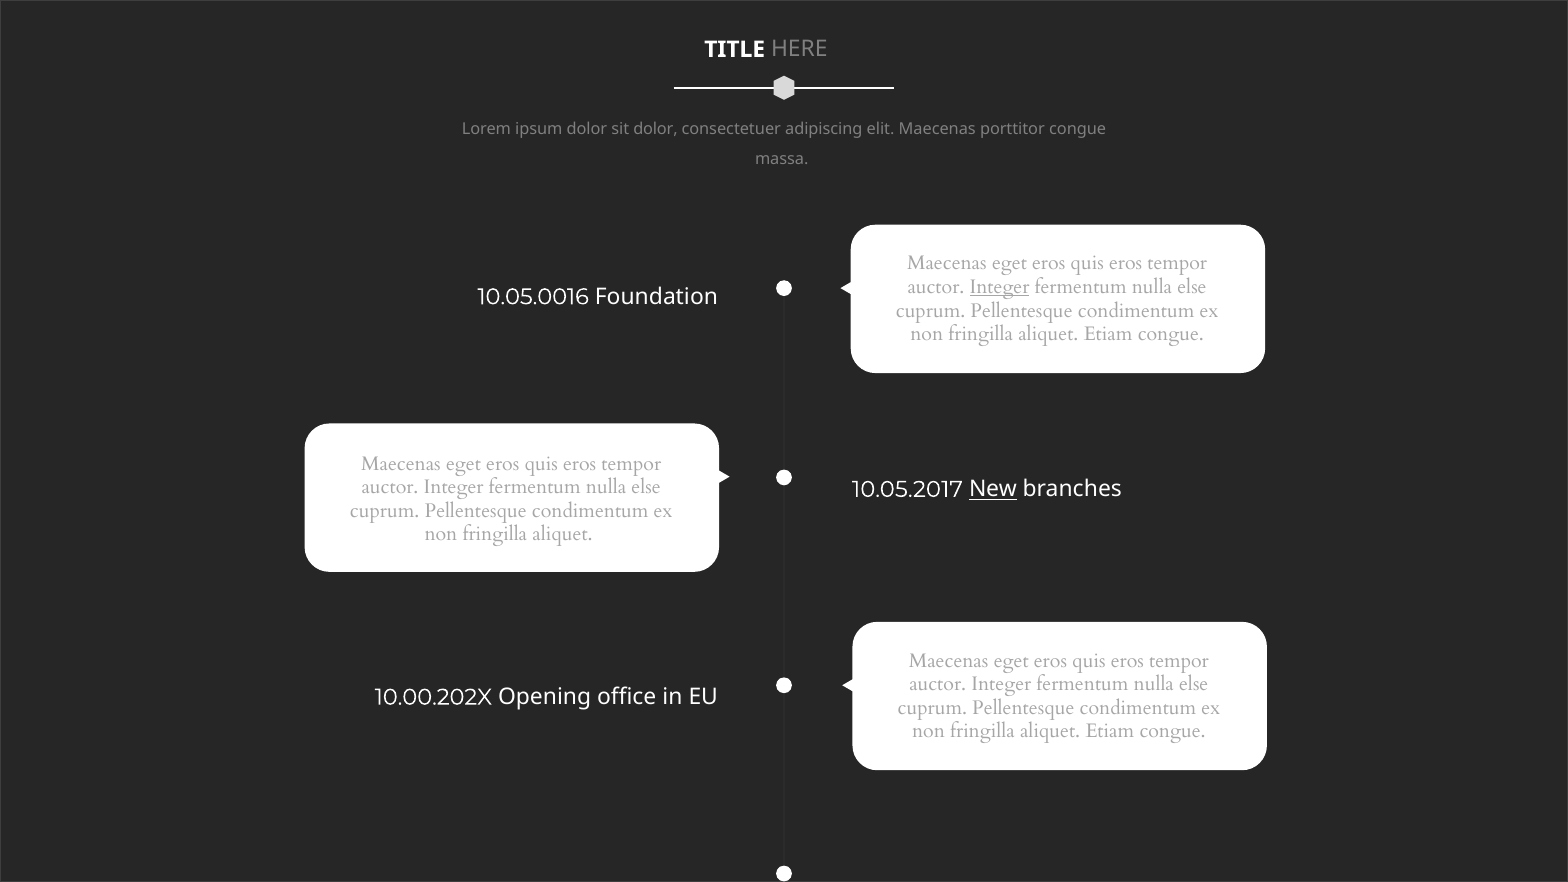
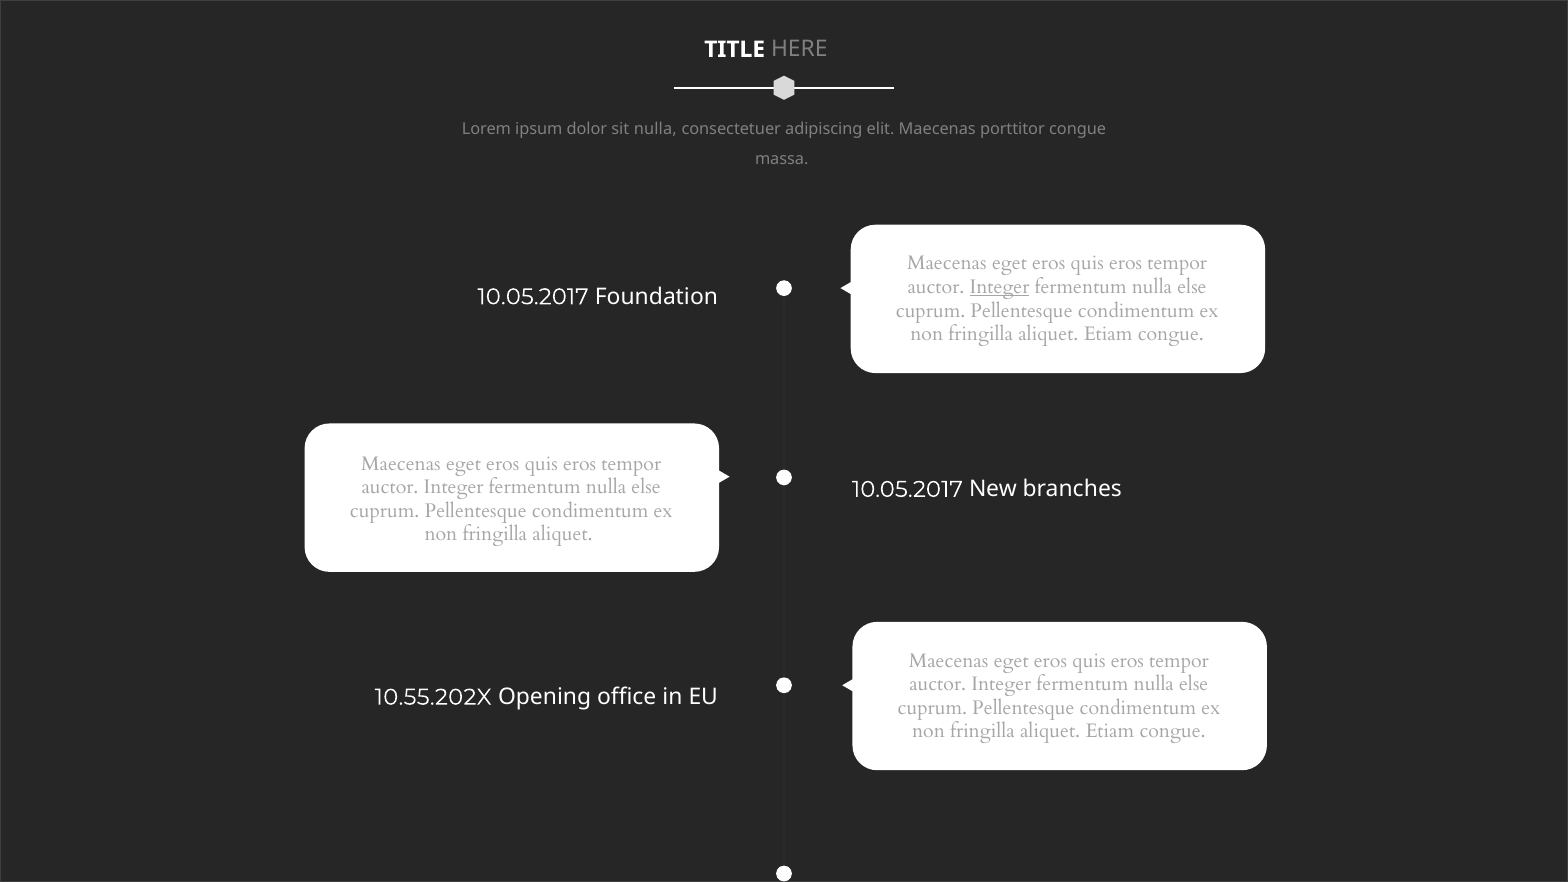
sit dolor: dolor -> nulla (655, 129)
10.05.0016: 10.05.0016 -> 10.05.2017 (533, 297)
New underline: present -> none (993, 489)
10.00.202X: 10.00.202X -> 10.55.202X (433, 697)
